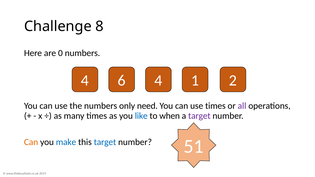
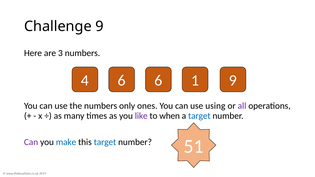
Challenge 8: 8 -> 9 (100, 26)
0: 0 -> 3 (60, 53)
6 4: 4 -> 6 (158, 81)
1 2: 2 -> 9 (233, 81)
need: need -> ones (147, 106)
use times: times -> using (215, 106)
like colour: blue -> purple (141, 116)
target colour: purple -> blue (199, 116)
Can colour: orange -> purple (31, 142)
